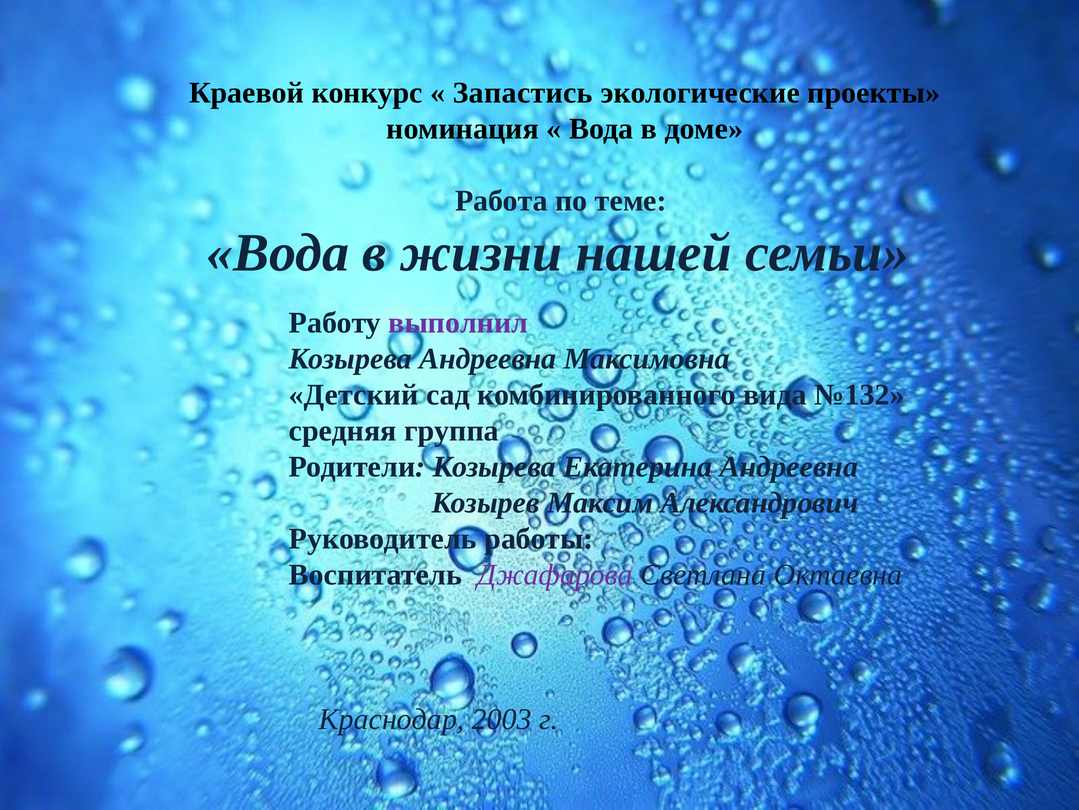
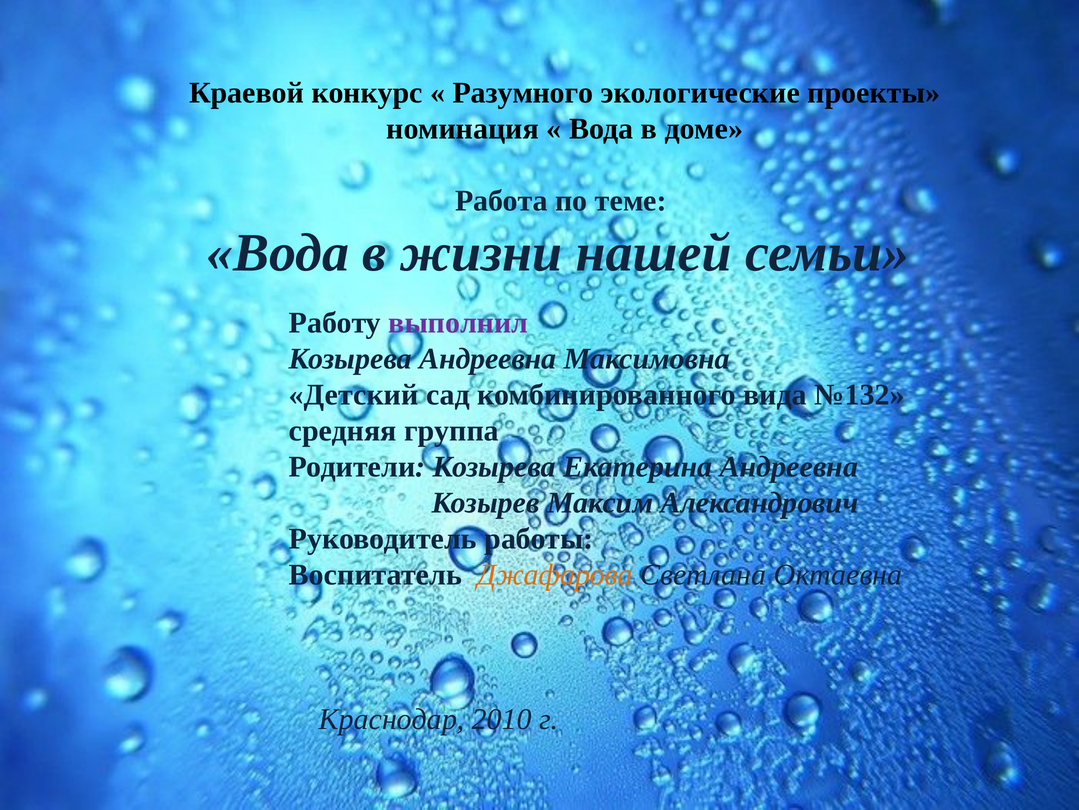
Запастись: Запастись -> Разумного (523, 93)
Джафарова colour: purple -> orange (555, 575)
2003: 2003 -> 2010 (502, 718)
